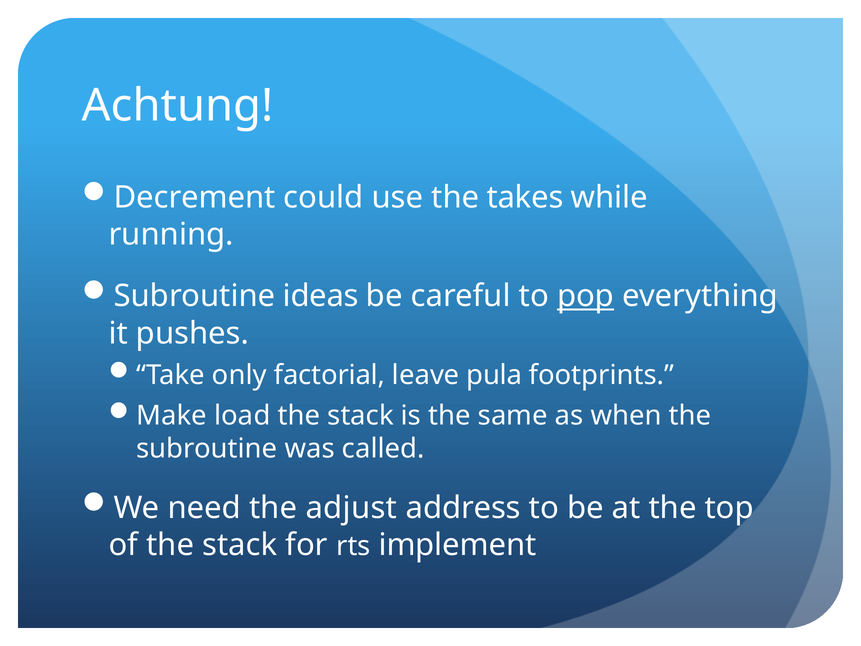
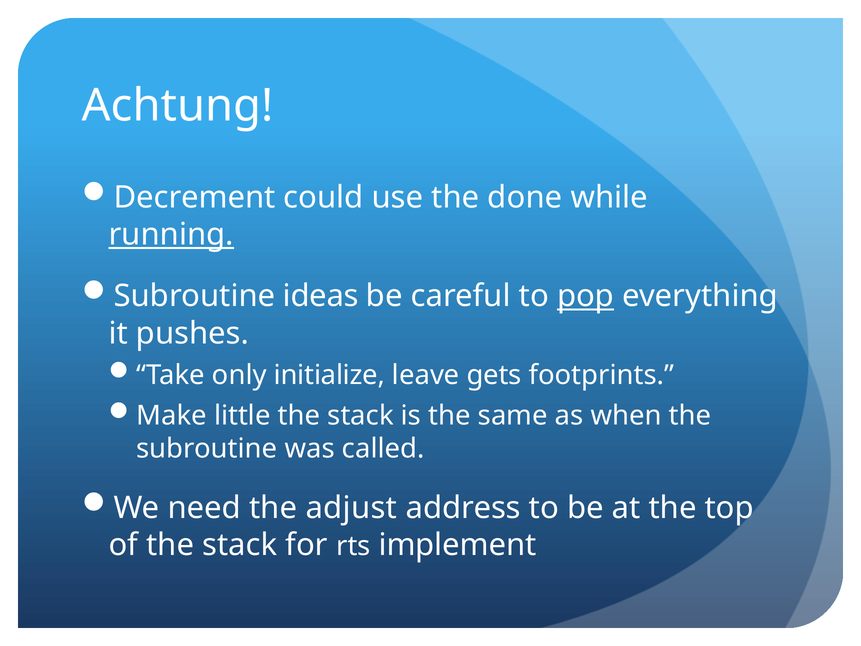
takes: takes -> done (525, 197)
running underline: none -> present (171, 235)
factorial: factorial -> initialize (329, 375)
pula: pula -> gets (494, 375)
load: load -> little (242, 415)
